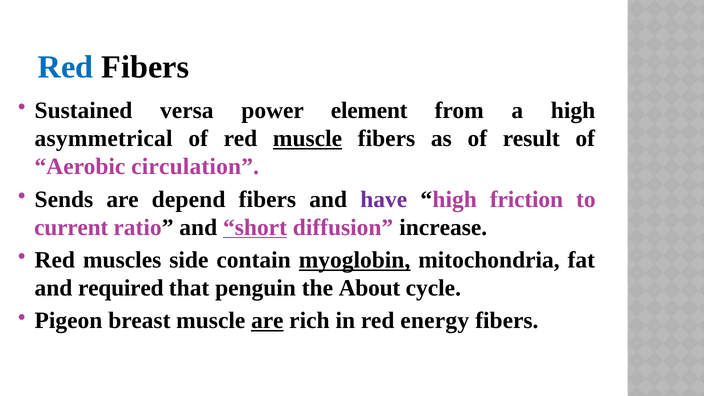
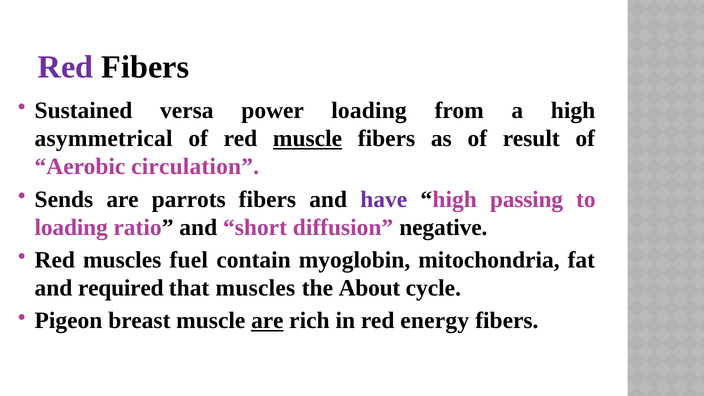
Red colour: blue -> purple (66, 67)
power element: element -> loading (369, 110)
depend: depend -> parrots (189, 199)
friction: friction -> passing (527, 199)
current: current -> loading (71, 227)
short underline: present -> none (255, 227)
increase: increase -> negative (443, 227)
side: side -> fuel (189, 260)
myoglobin underline: present -> none (355, 260)
that penguin: penguin -> muscles (255, 288)
